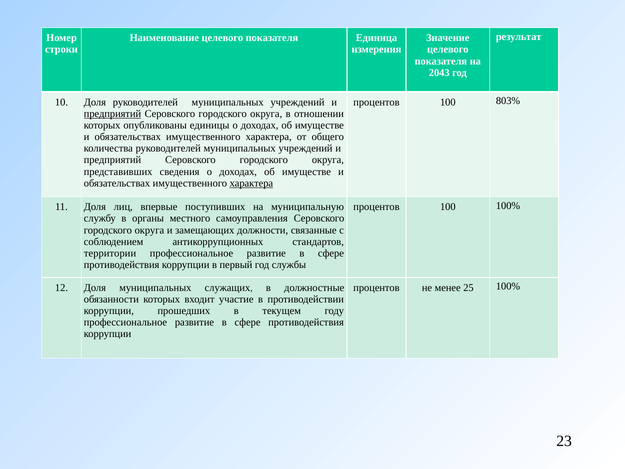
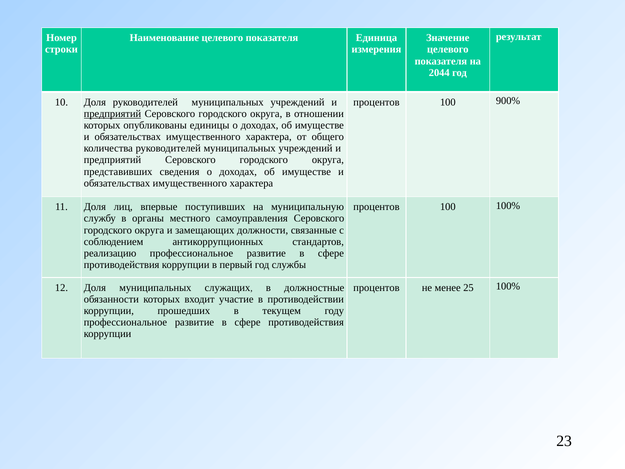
2043: 2043 -> 2044 (439, 73)
803%: 803% -> 900% (508, 101)
характера underline: present -> none (251, 183)
территории: территории -> реализацию (110, 253)
